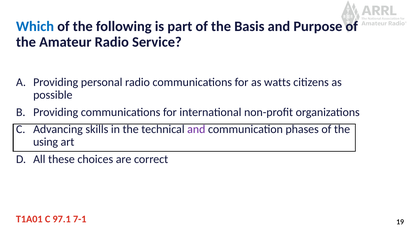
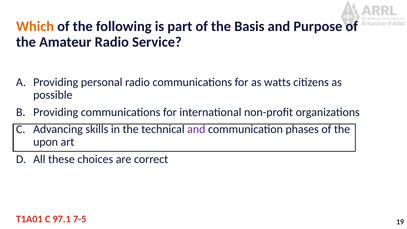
Which colour: blue -> orange (35, 26)
using: using -> upon (46, 142)
7-1: 7-1 -> 7-5 (80, 219)
